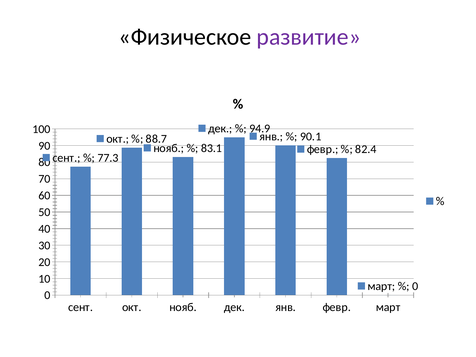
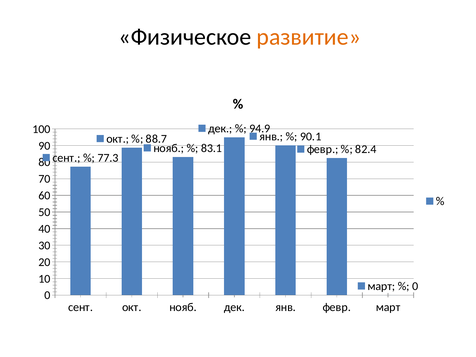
развитие colour: purple -> orange (309, 37)
